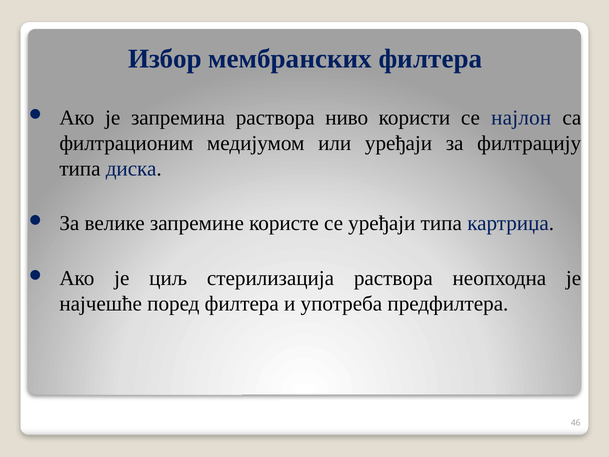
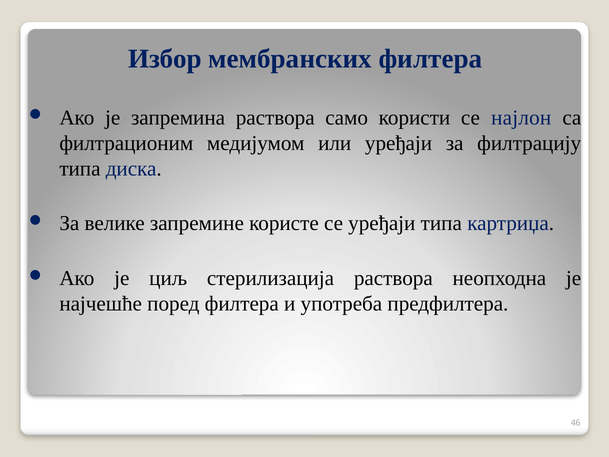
ниво: ниво -> само (347, 118)
